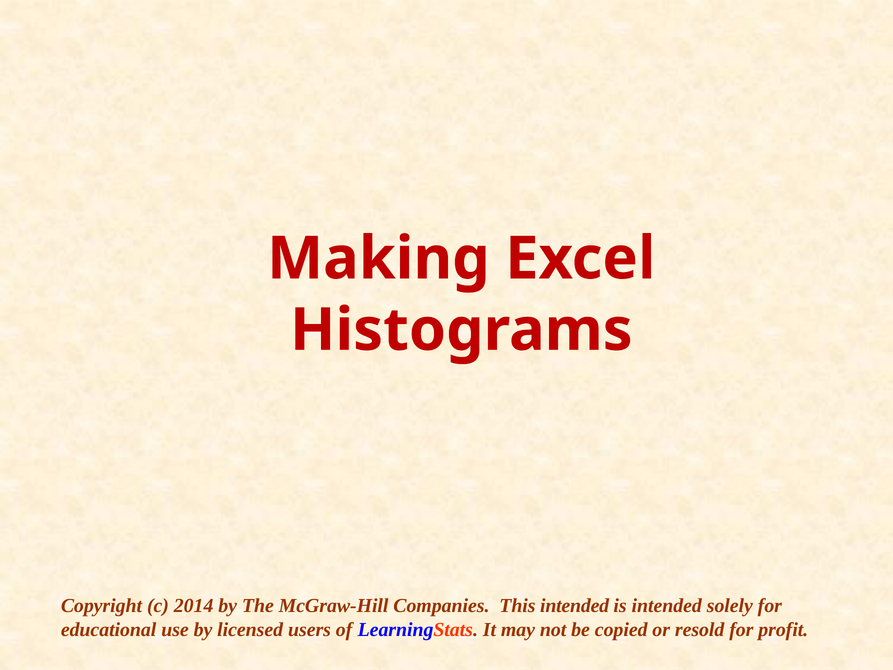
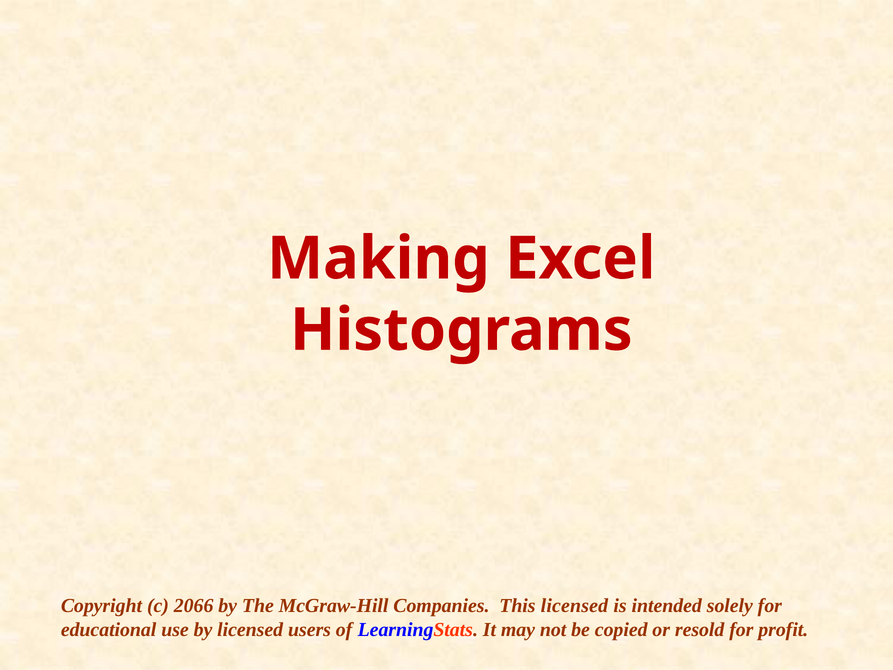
2014: 2014 -> 2066 (194, 606)
This intended: intended -> licensed (574, 606)
